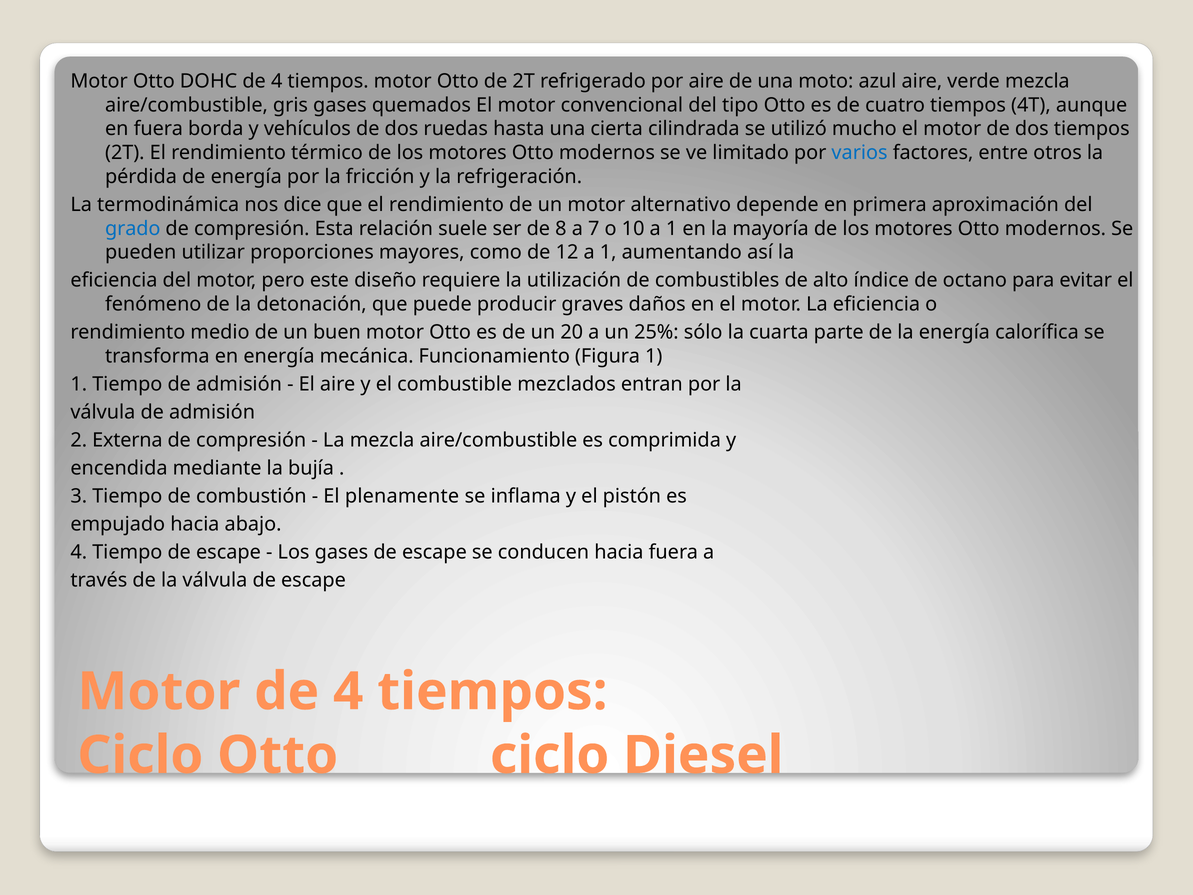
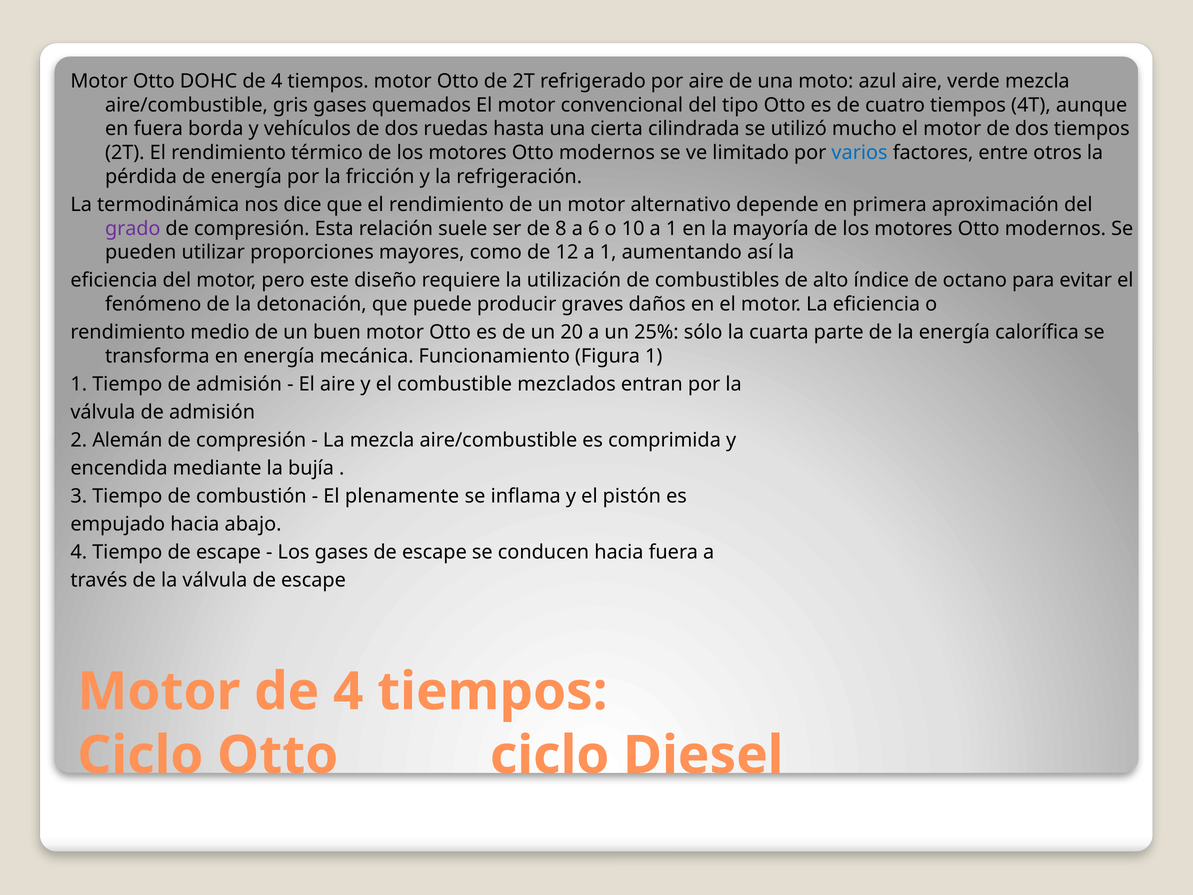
grado colour: blue -> purple (133, 228)
7: 7 -> 6 (594, 228)
Externa: Externa -> Alemán (127, 440)
